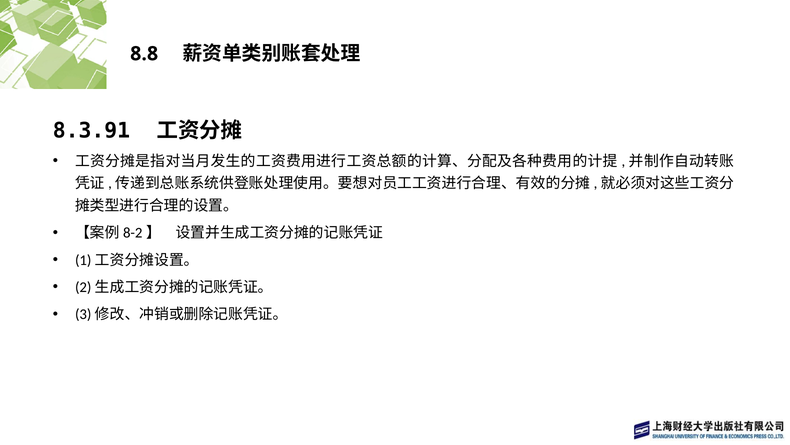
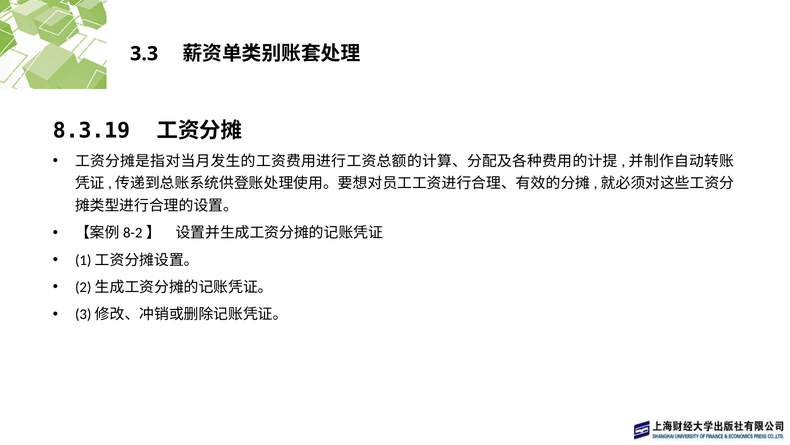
8.8: 8.8 -> 3.3 (144, 54)
8.3.91: 8.3.91 -> 8.3.19 (91, 130)
